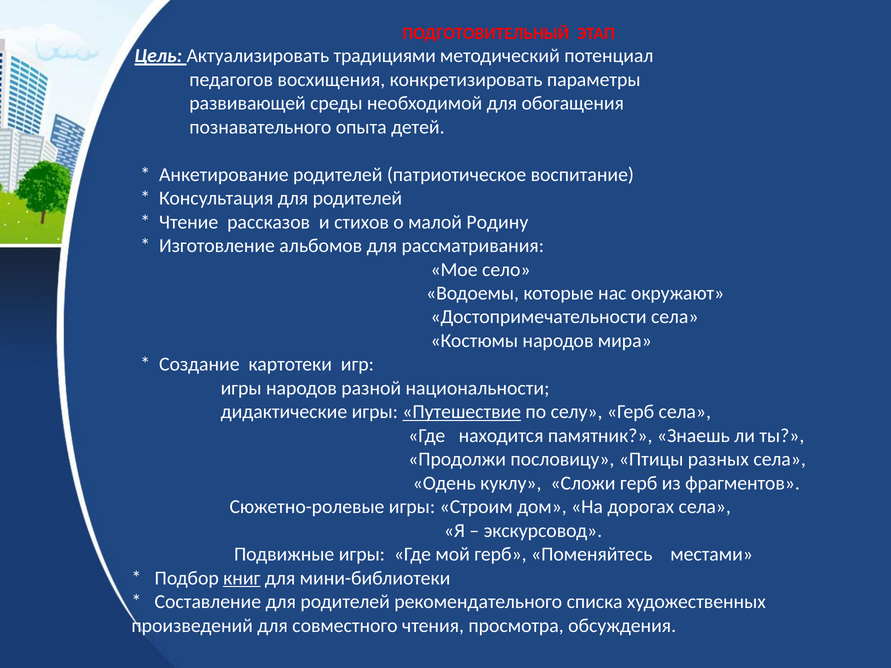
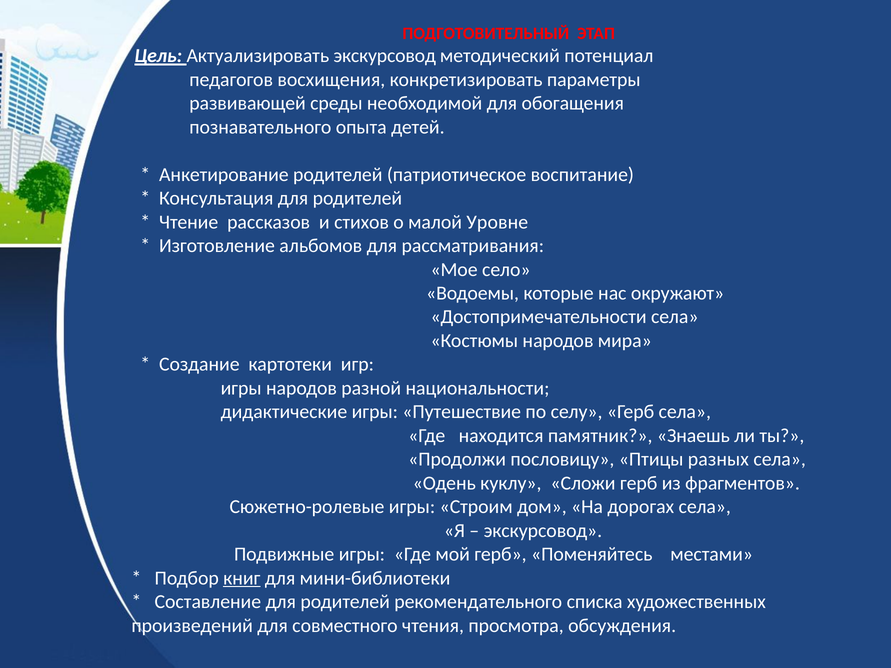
Актуализировать традициями: традициями -> экскурсовод (385, 56)
Родину: Родину -> Уровне (497, 222)
Путешествие underline: present -> none (462, 412)
